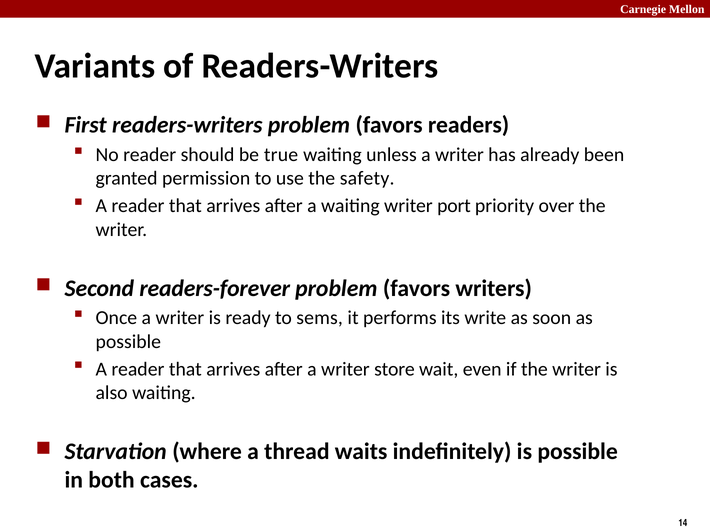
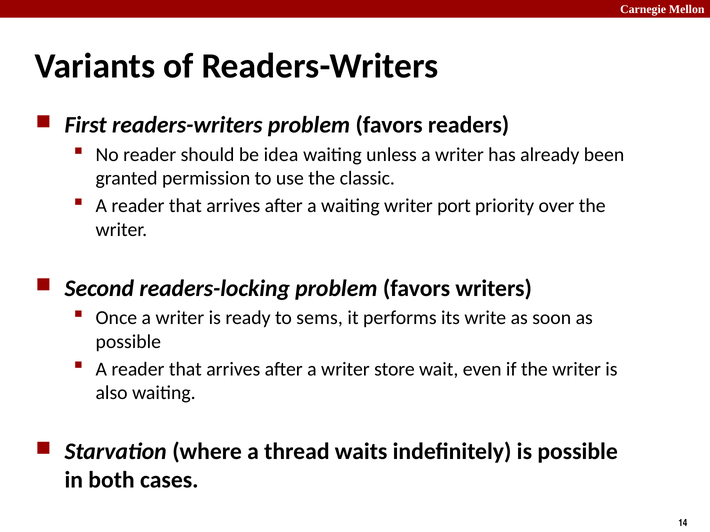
true: true -> idea (281, 155)
safety: safety -> classic (367, 179)
readers-forever: readers-forever -> readers-locking (215, 289)
